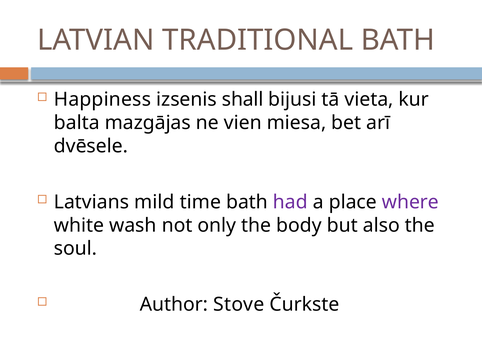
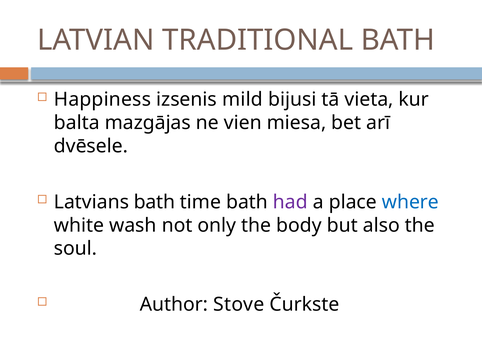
shall: shall -> mild (242, 100)
Latvians mild: mild -> bath (154, 202)
where colour: purple -> blue (410, 202)
